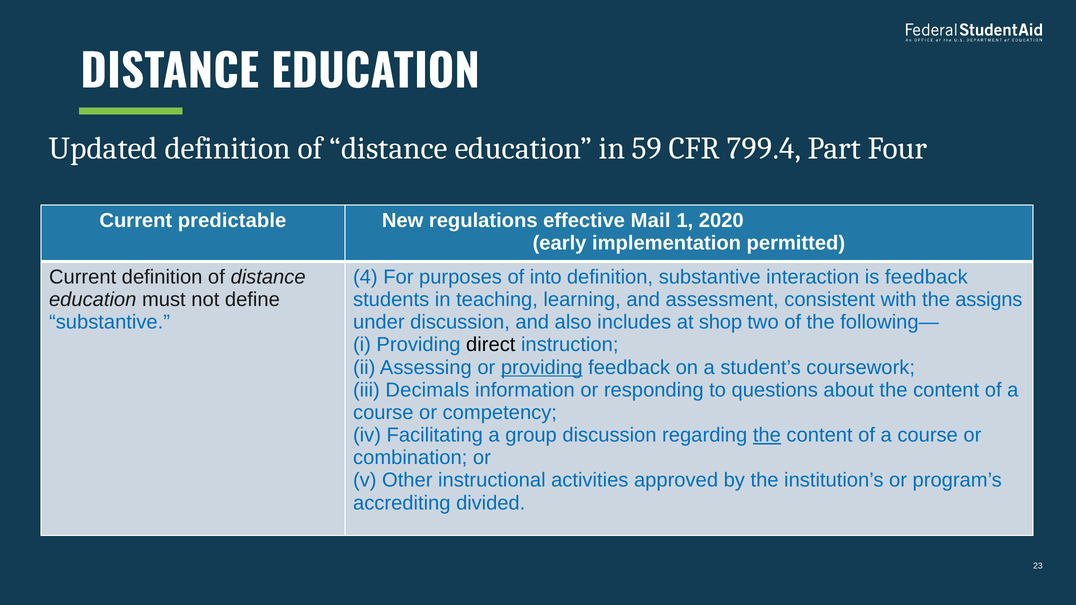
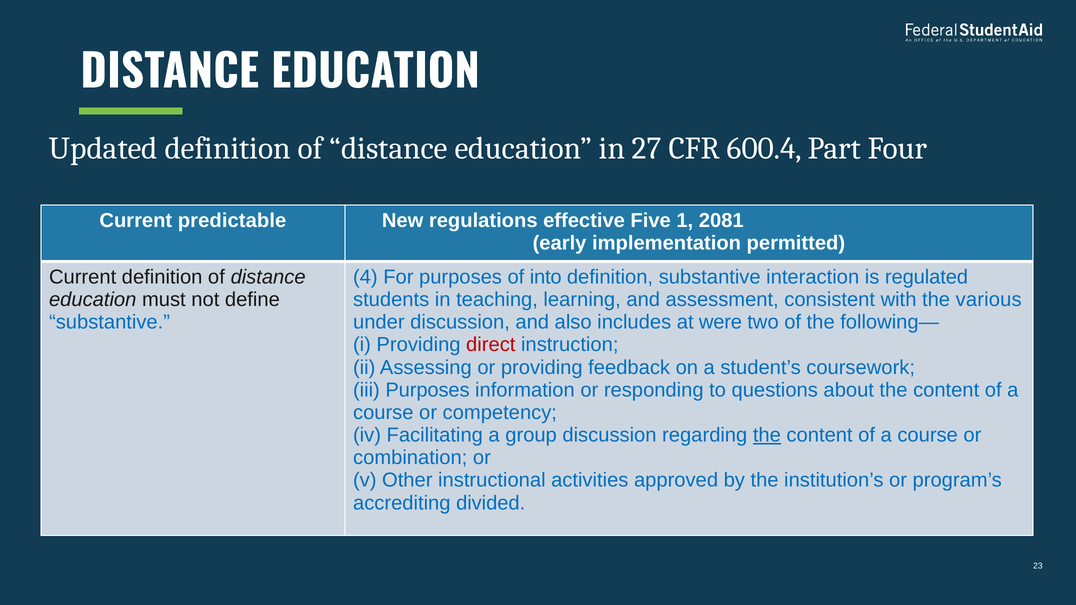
59: 59 -> 27 (647, 148)
799.4: 799.4 -> 600.4 (764, 148)
Mail: Mail -> Five (651, 221)
2020: 2020 -> 2081 (721, 221)
is feedback: feedback -> regulated (927, 277)
assigns: assigns -> various (989, 300)
shop: shop -> were (721, 322)
direct colour: black -> red (491, 345)
providing underline: present -> none (542, 368)
iii Decimals: Decimals -> Purposes (428, 390)
